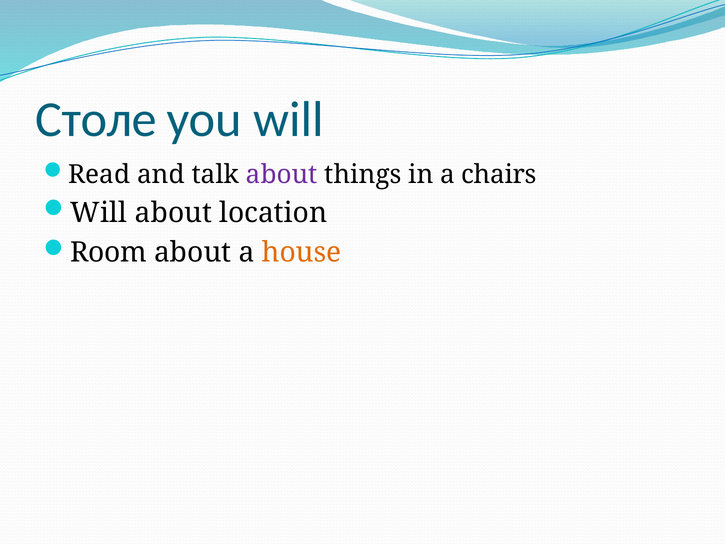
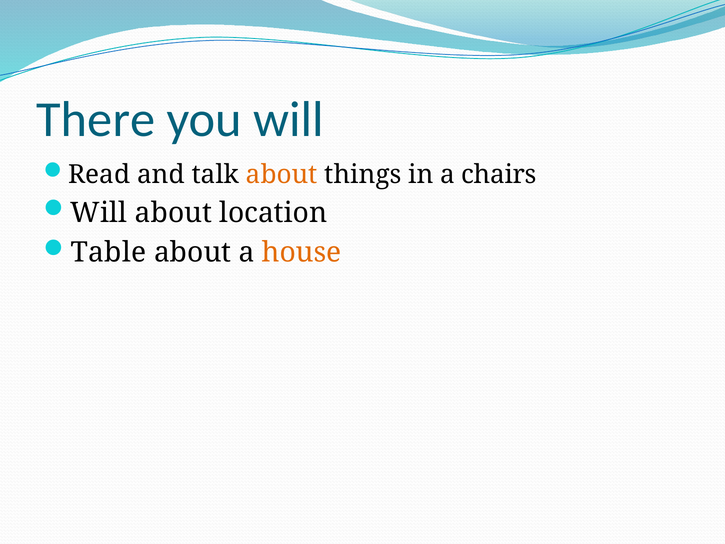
Столе: Столе -> There (96, 120)
about colour: purple -> orange (282, 175)
Room: Room -> Table (108, 252)
